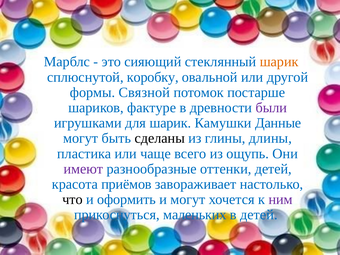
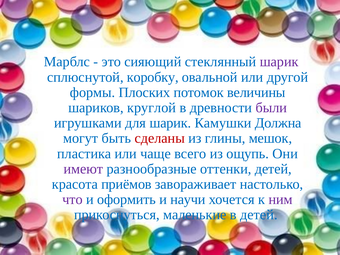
шарик colour: orange -> purple (279, 62)
Связной: Связной -> Плоских (144, 92)
постарше: постарше -> величины (256, 92)
фактуре: фактуре -> круглой (152, 108)
Данные: Данные -> Должна (278, 123)
сделаны colour: black -> red (160, 138)
длины: длины -> мешок (270, 138)
что colour: black -> purple (73, 199)
и могут: могут -> научи (188, 199)
маленьких: маленьких -> маленькие (195, 215)
